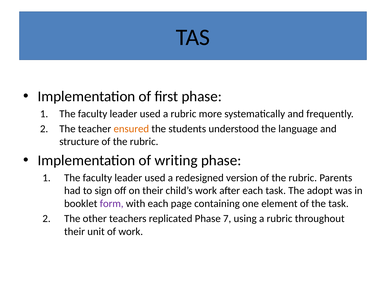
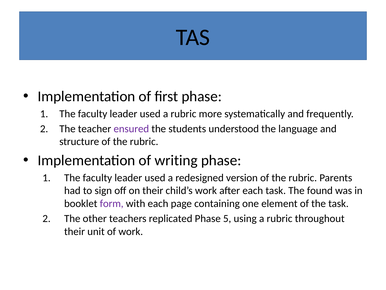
ensured colour: orange -> purple (131, 129)
adopt: adopt -> found (320, 190)
7: 7 -> 5 (227, 218)
